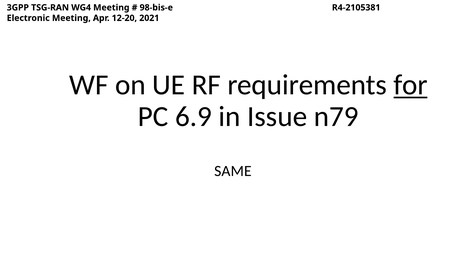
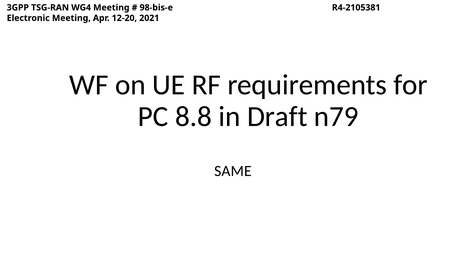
for underline: present -> none (411, 85)
6.9: 6.9 -> 8.8 (193, 116)
Issue: Issue -> Draft (277, 116)
